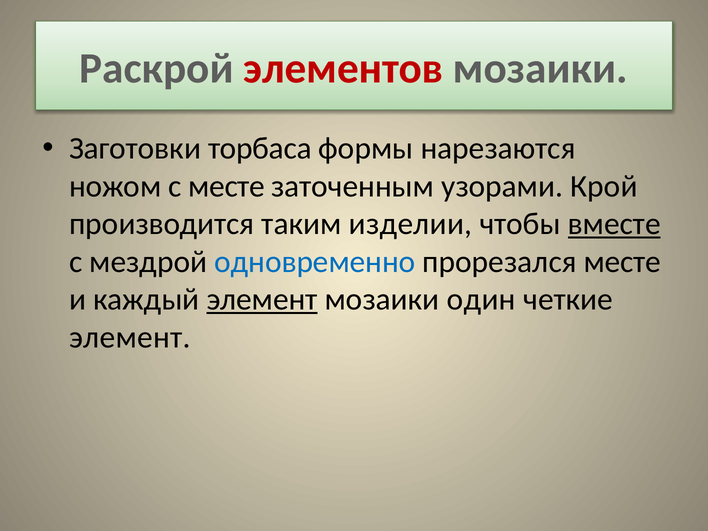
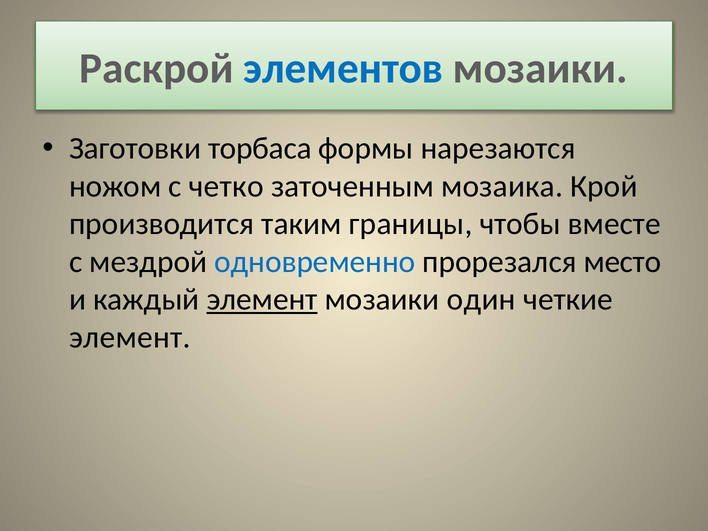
элементов colour: red -> blue (343, 69)
с месте: месте -> четко (226, 186)
узорами: узорами -> мозаика (502, 186)
изделии: изделии -> границы (411, 224)
вместе underline: present -> none (614, 224)
прорезался месте: месте -> место (623, 262)
